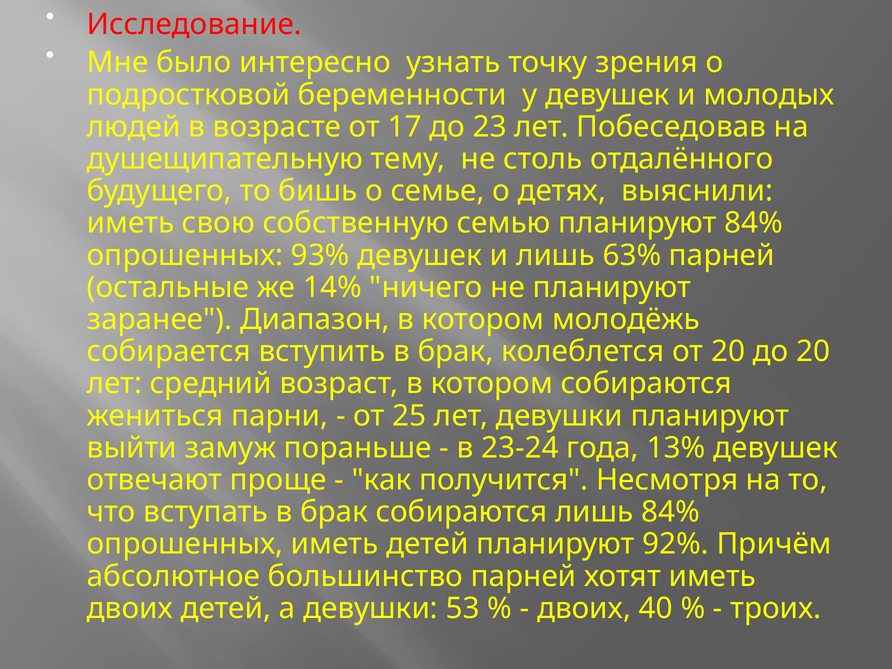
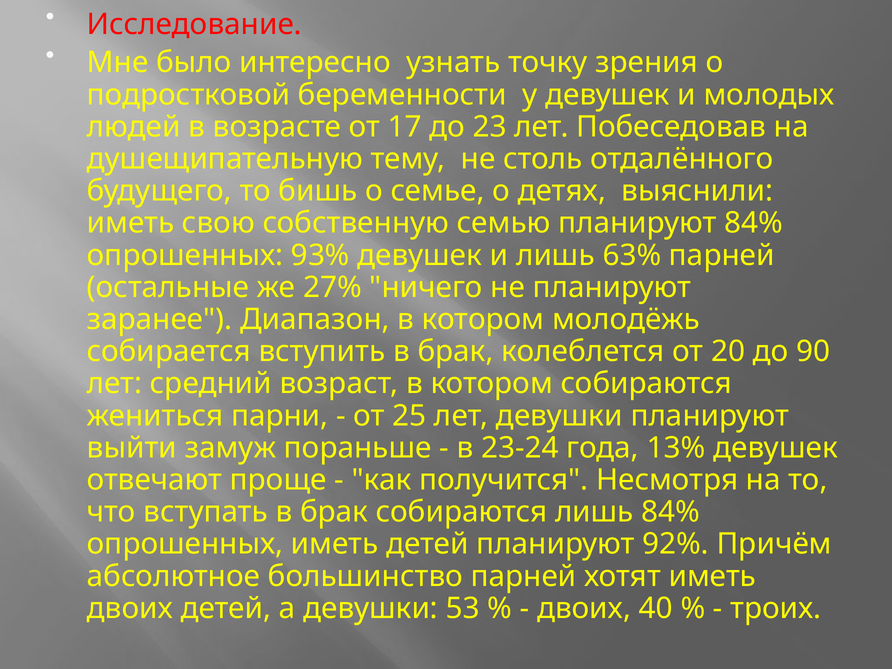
14%: 14% -> 27% (332, 287)
до 20: 20 -> 90 (813, 352)
